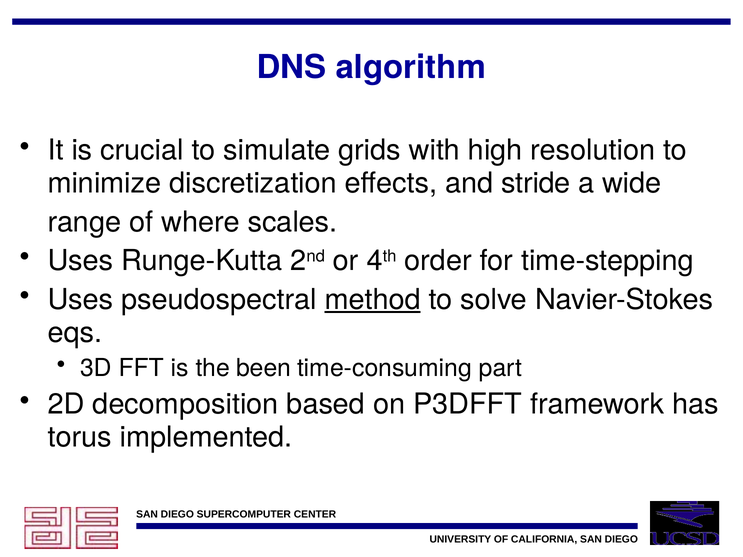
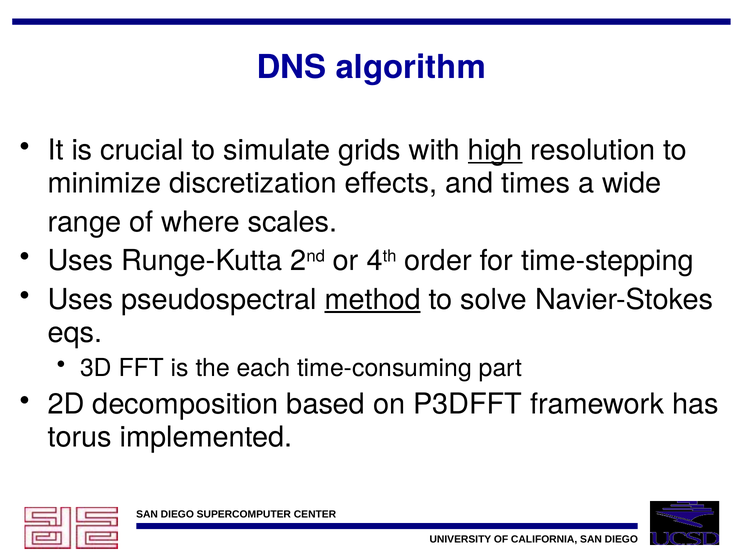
high underline: none -> present (495, 150)
stride: stride -> times (536, 183)
been: been -> each (264, 368)
